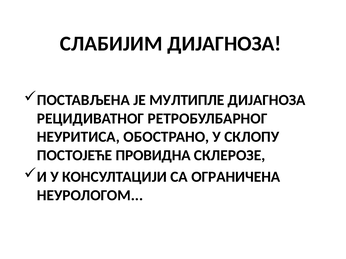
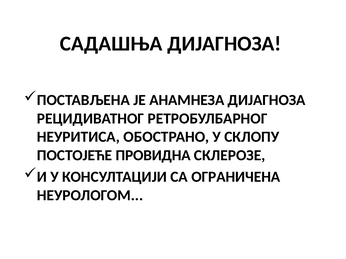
СЛАБИЈИМ: СЛАБИЈИМ -> САДАШЊА (111, 44)
МУЛТИПЛЕ: МУЛТИПЛЕ -> АНАМНЕЗА (187, 100)
